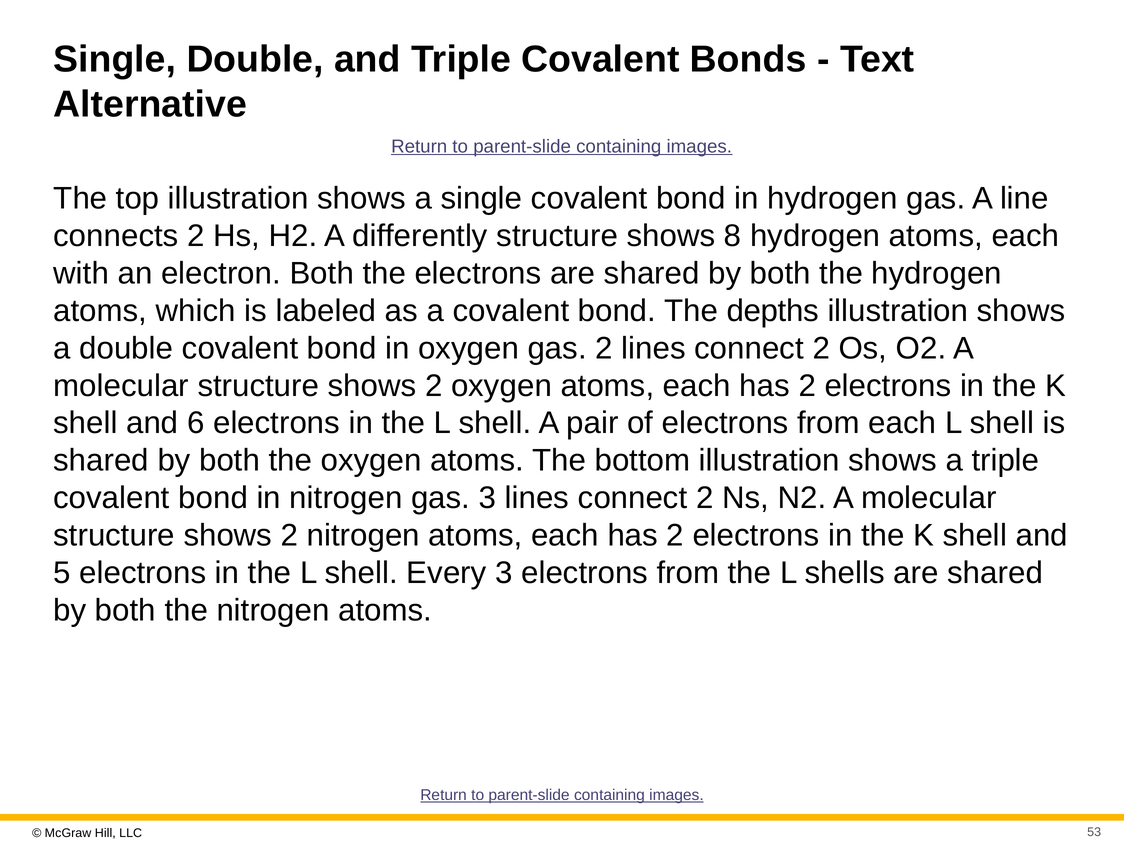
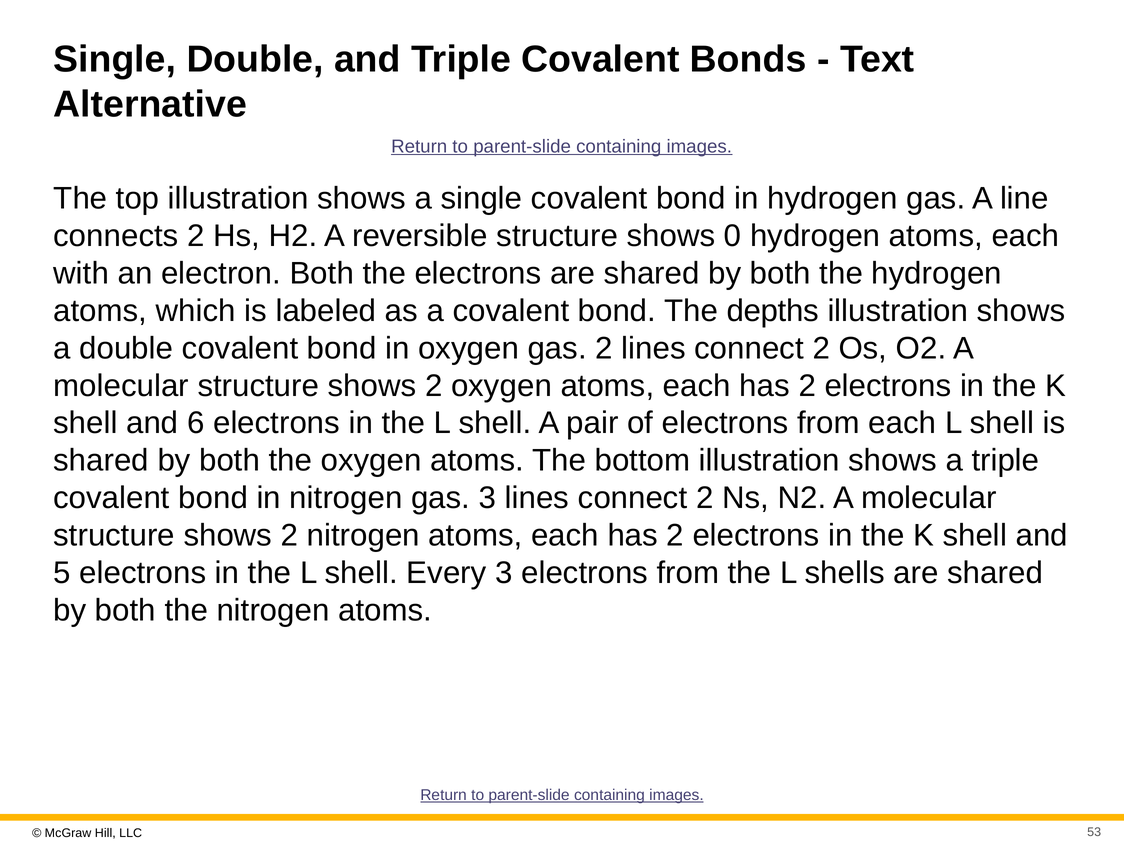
differently: differently -> reversible (420, 236)
8: 8 -> 0 (733, 236)
